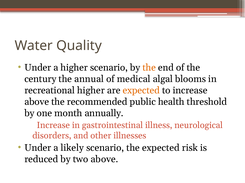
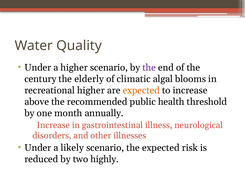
the colour: orange -> purple (149, 68)
annual: annual -> elderly (89, 79)
medical: medical -> climatic (134, 79)
two above: above -> highly (105, 160)
